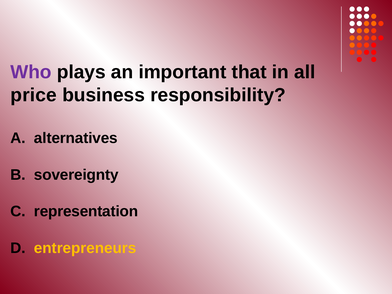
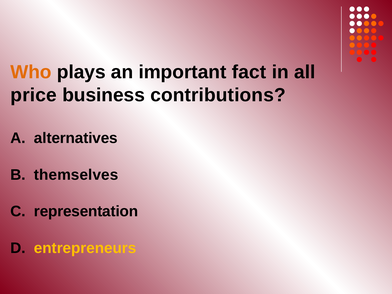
Who colour: purple -> orange (31, 72)
that: that -> fact (249, 72)
responsibility: responsibility -> contributions (218, 95)
sovereignty: sovereignty -> themselves (76, 175)
